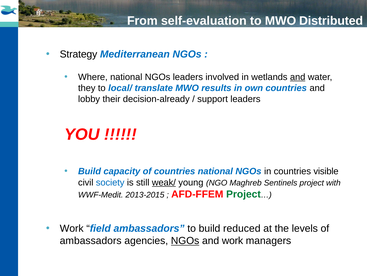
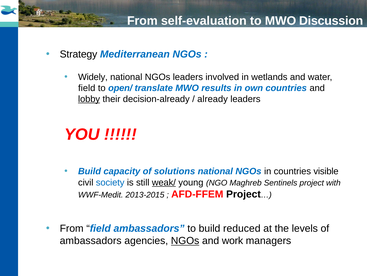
Distributed: Distributed -> Discussion (331, 21)
Where: Where -> Widely (93, 77)
and underline: present -> none (298, 77)
they: they -> field (87, 88)
local/: local/ -> open/ (120, 88)
lobby underline: none -> present (89, 99)
support: support -> already (213, 99)
of countries: countries -> solutions (175, 171)
Project colour: green -> black (243, 194)
Work: Work -> From (72, 228)
